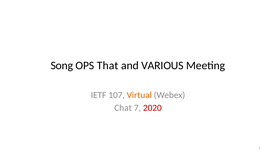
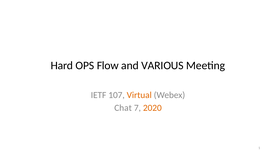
Song: Song -> Hard (62, 66)
That: That -> Flow (108, 66)
2020 colour: red -> orange (152, 108)
